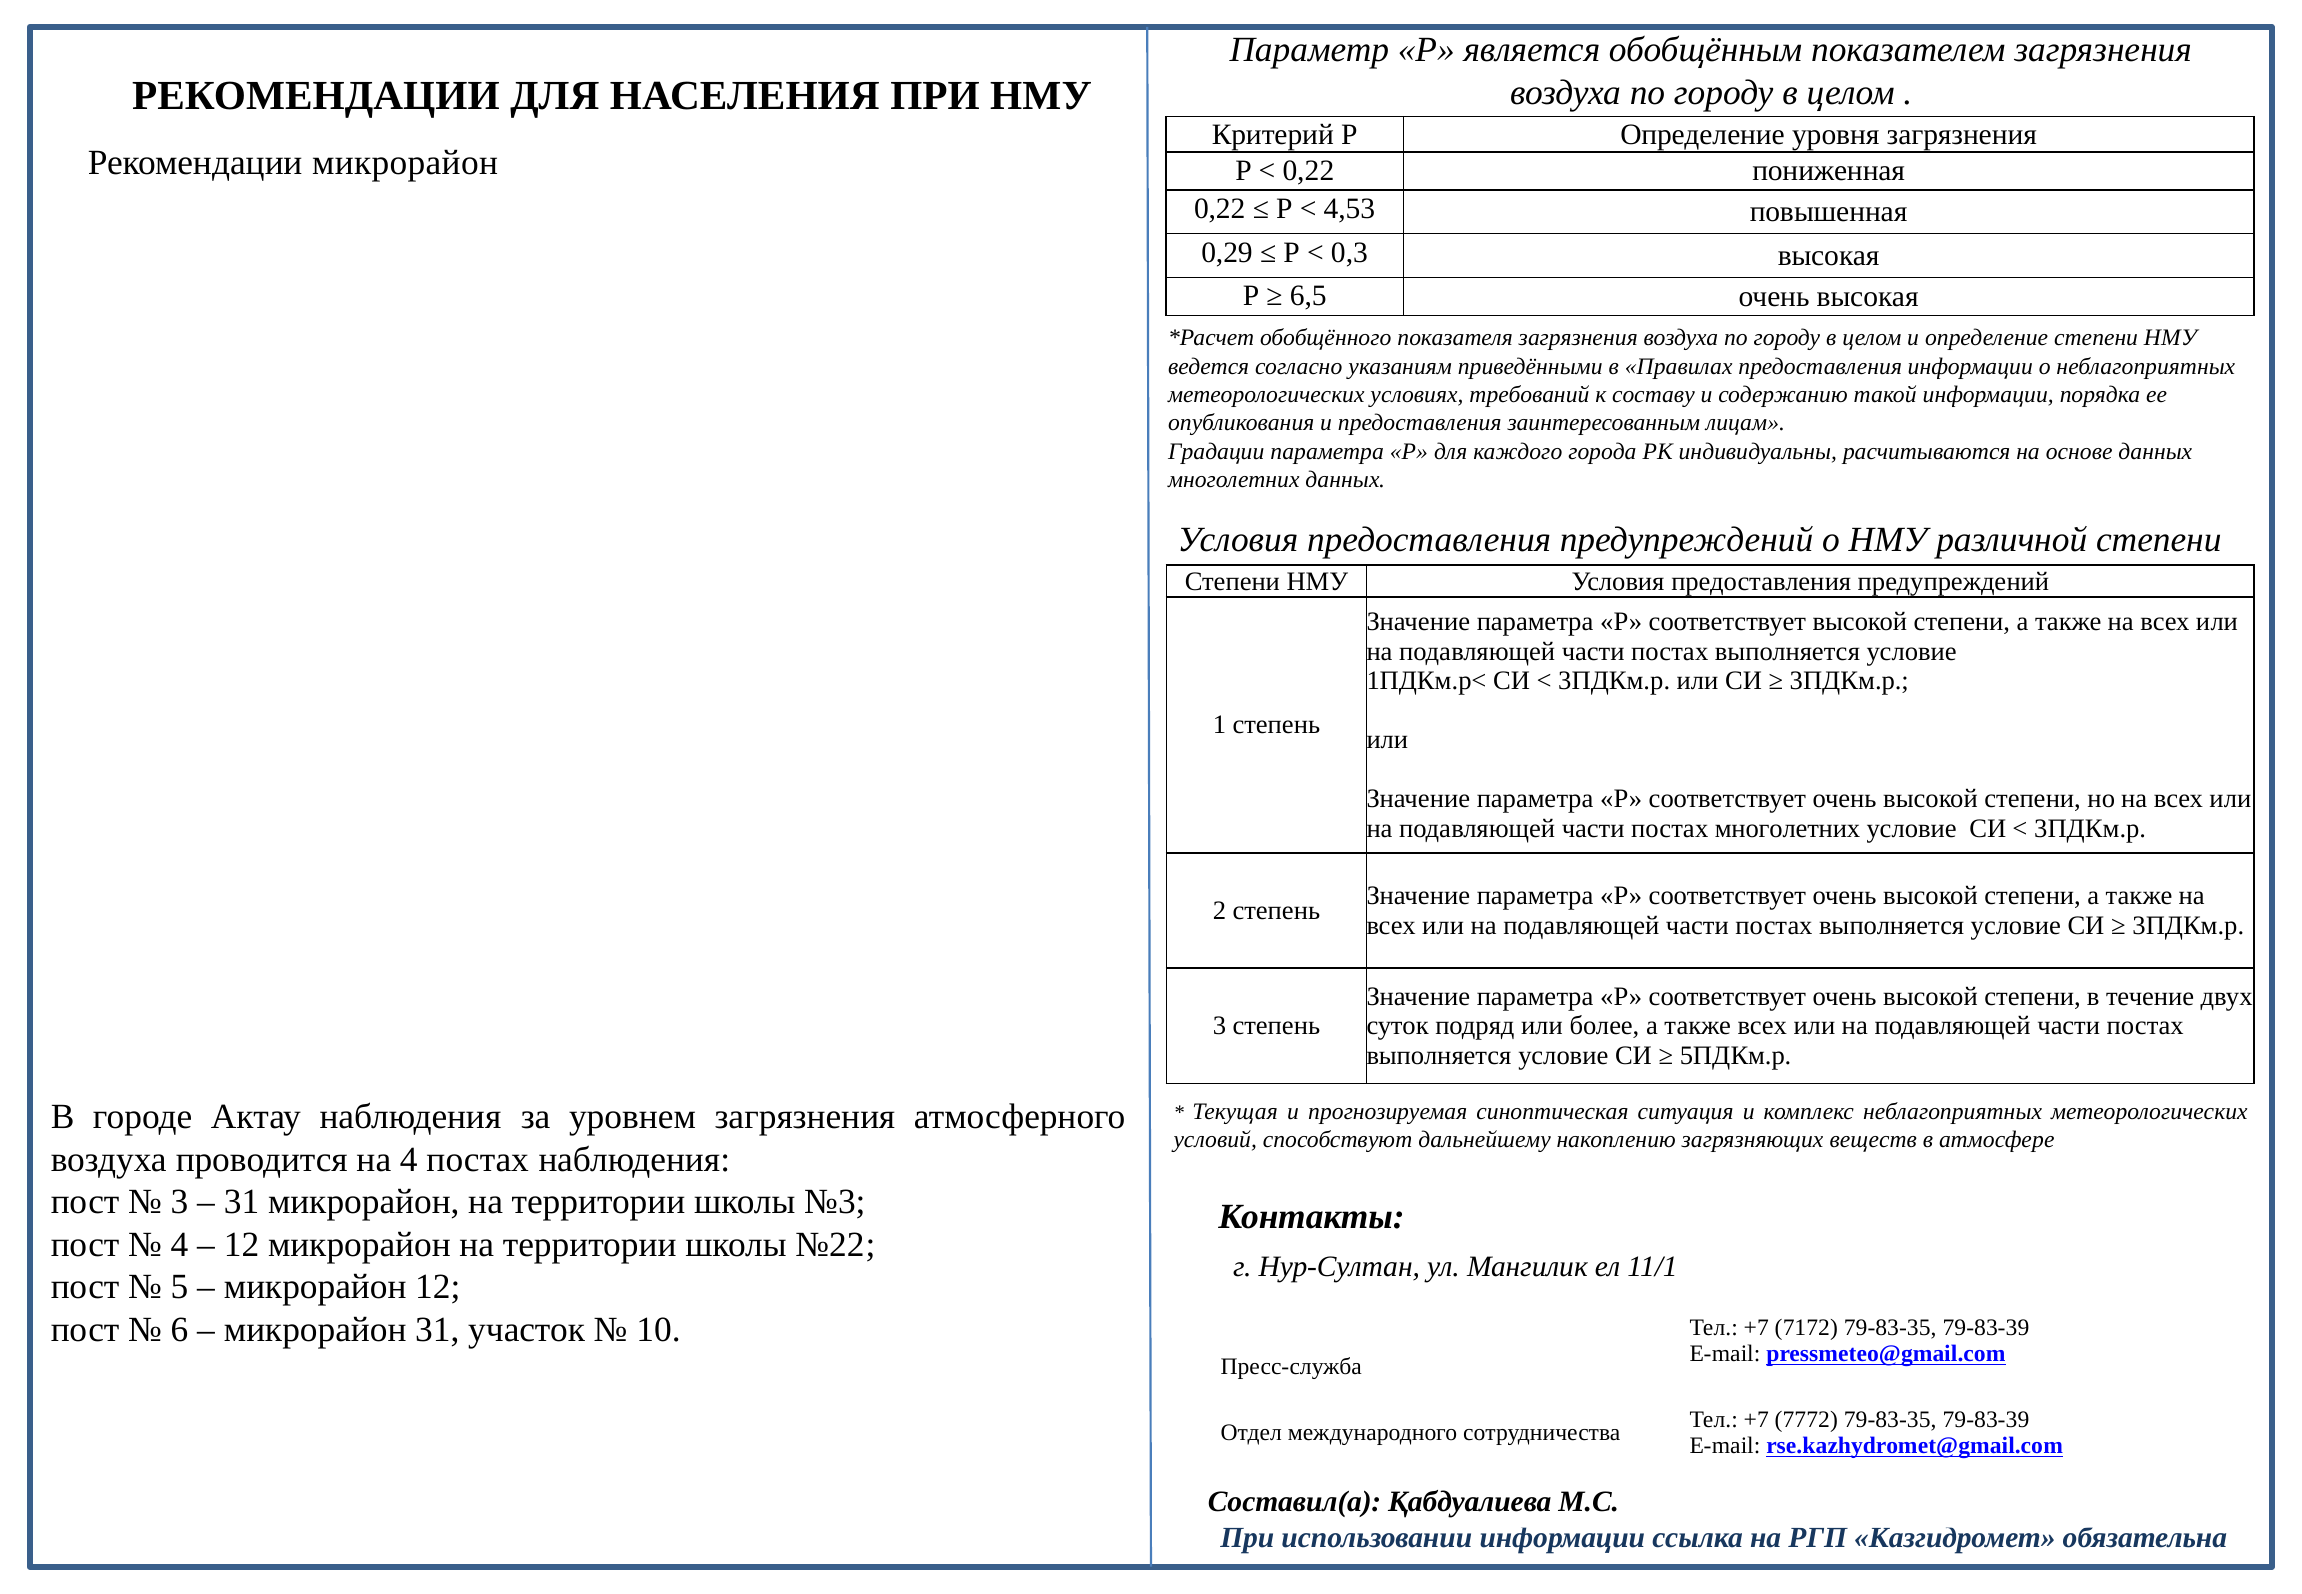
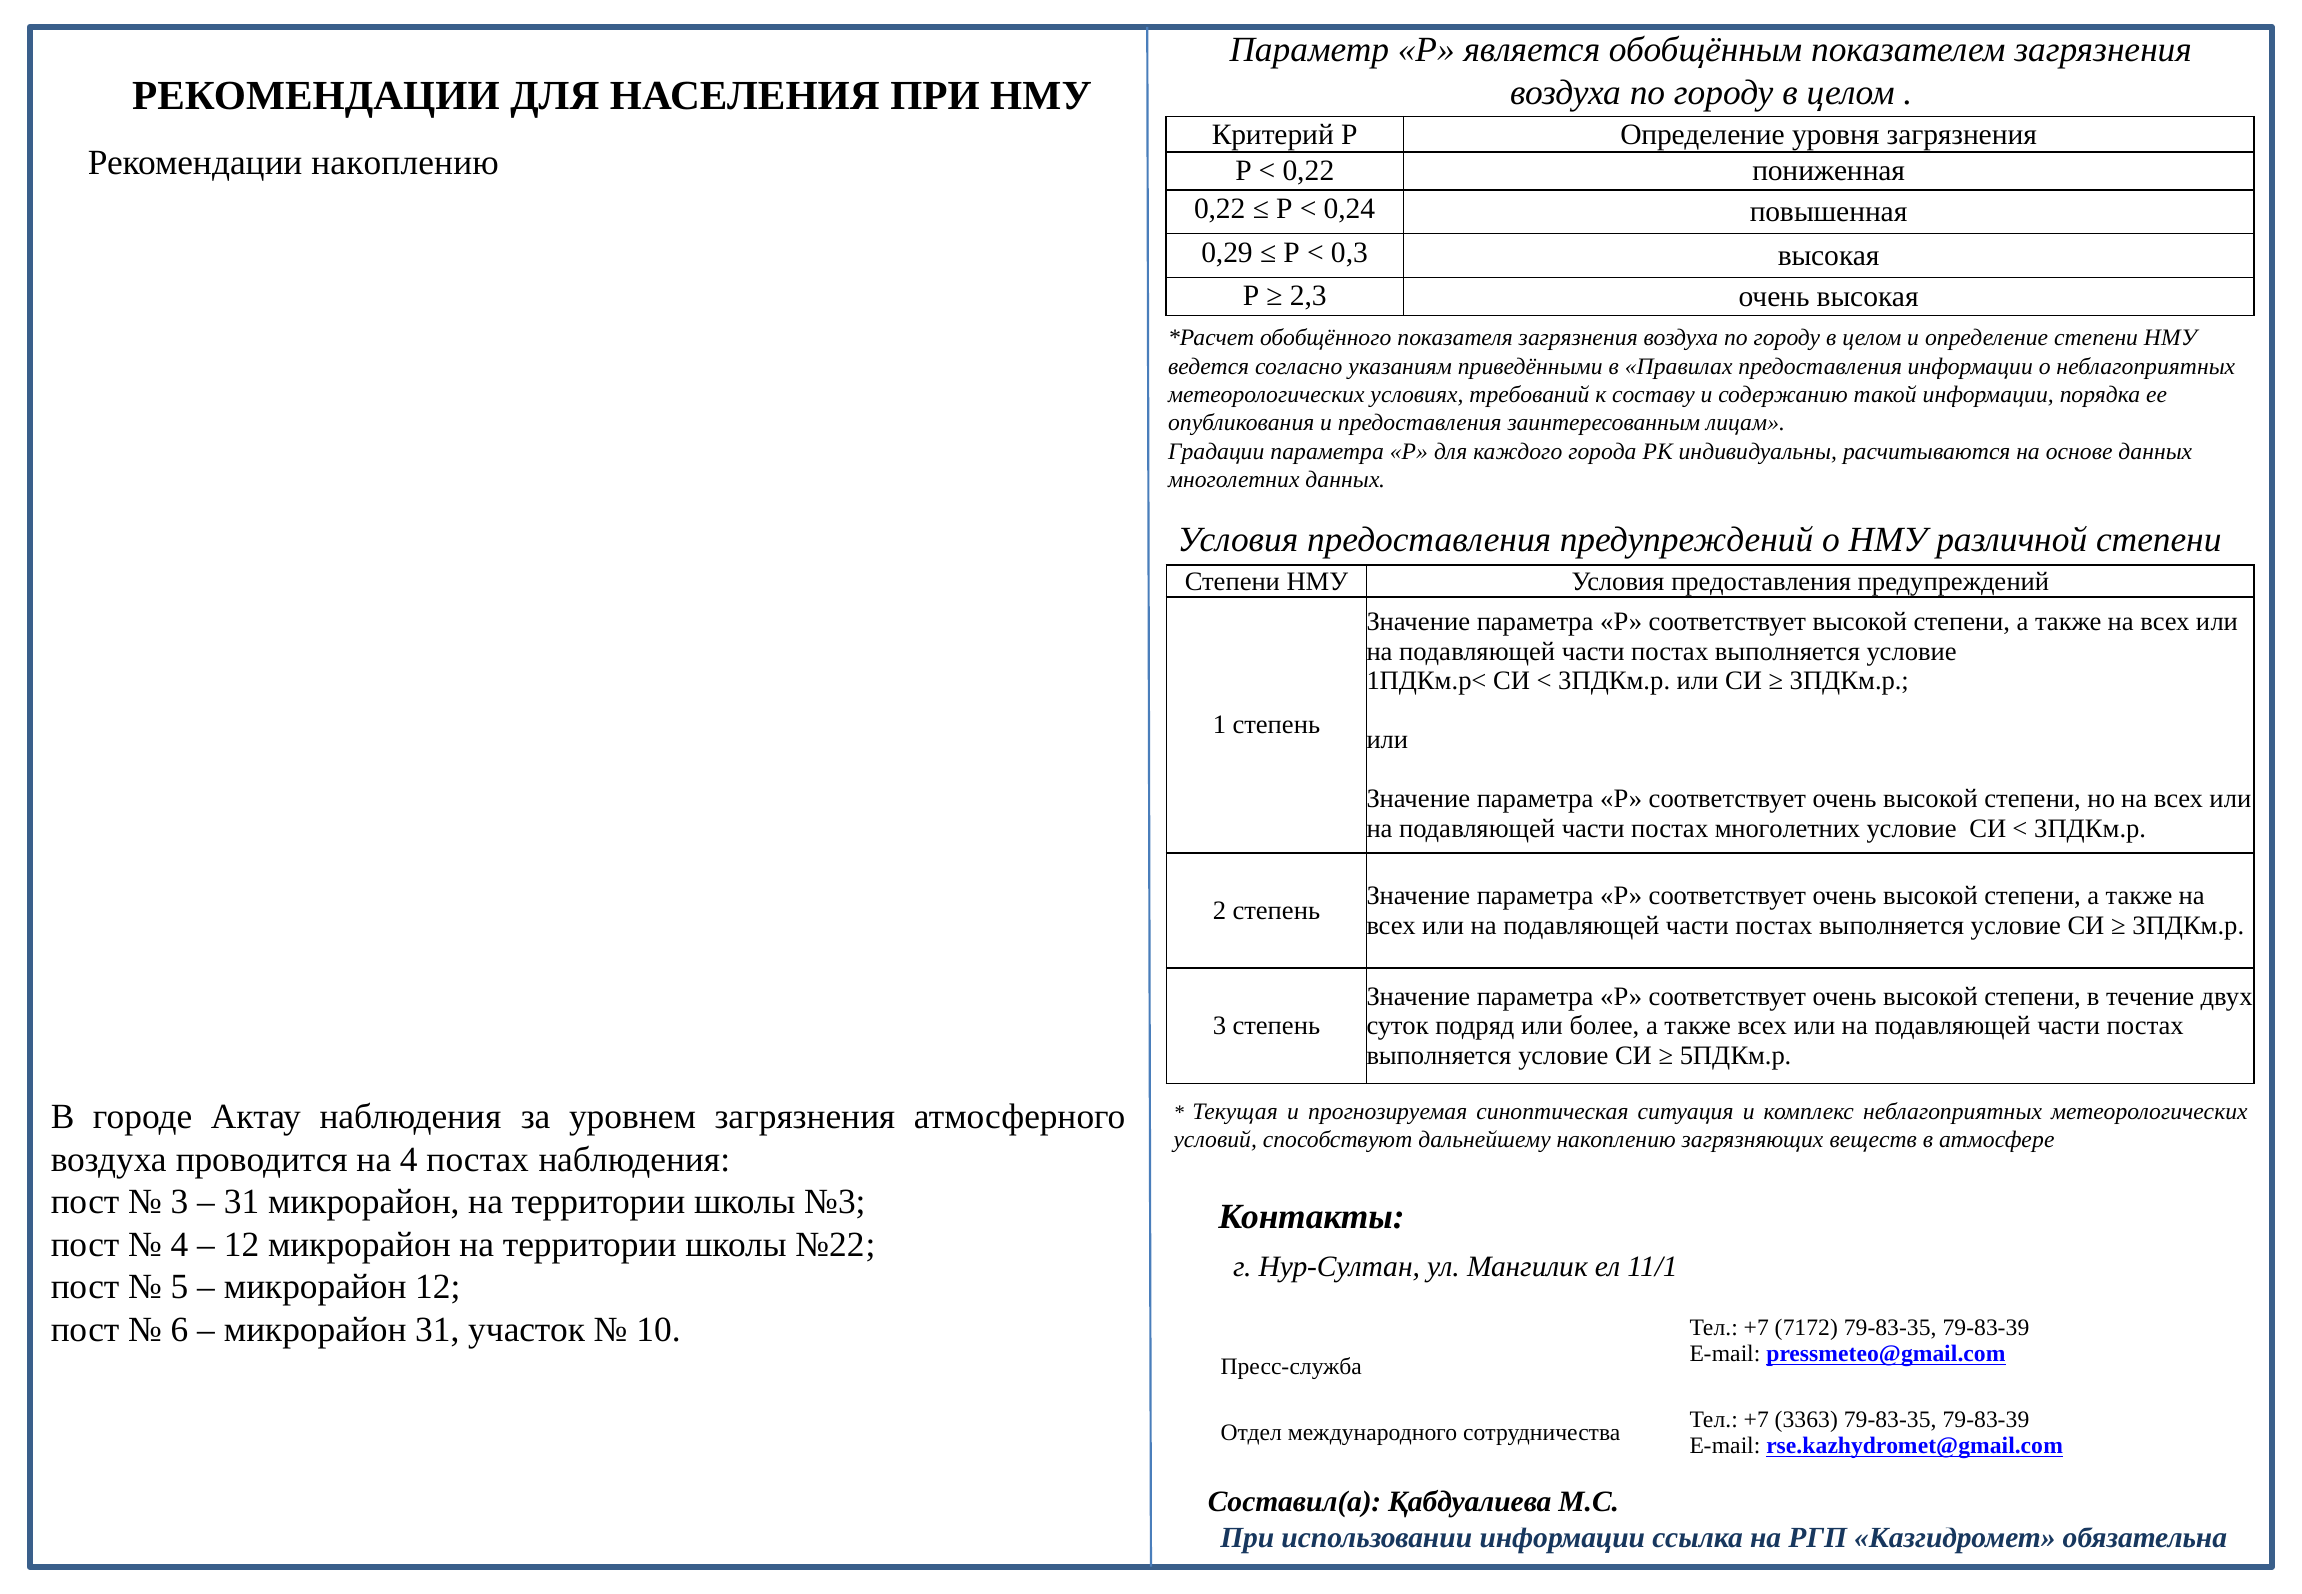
Рекомендации микрорайон: микрорайон -> накоплению (405, 163)
4,53: 4,53 -> 0,24 (1349, 209)
6,5: 6,5 -> 2,3 (1308, 296)
7772: 7772 -> 3363 (1806, 1419)
